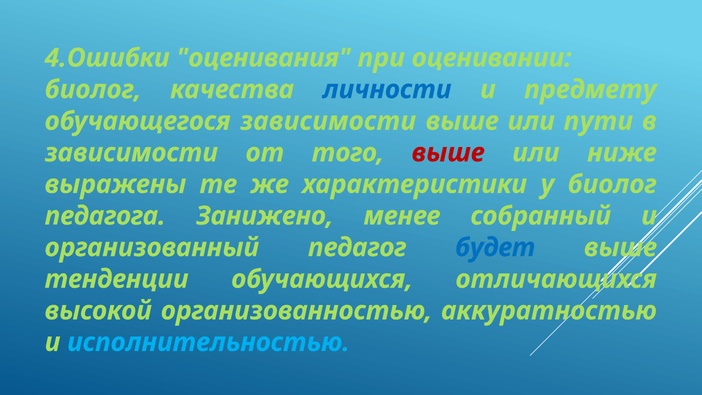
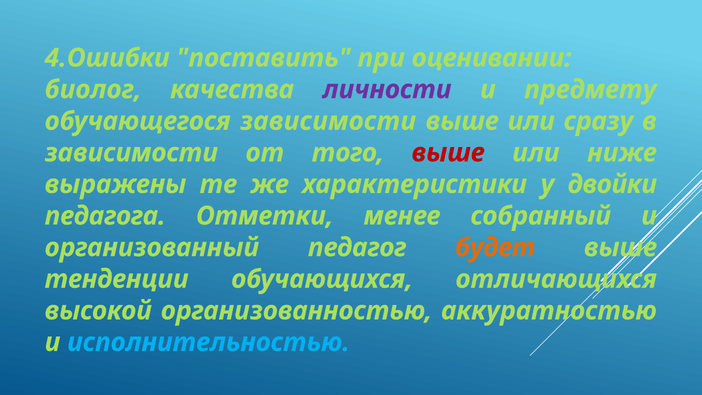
оценивания: оценивания -> поставить (264, 58)
личности colour: blue -> purple (387, 89)
пути: пути -> сразу (599, 121)
у биолог: биолог -> двойки (612, 184)
Занижено: Занижено -> Отметки (265, 216)
будет colour: blue -> orange (495, 247)
